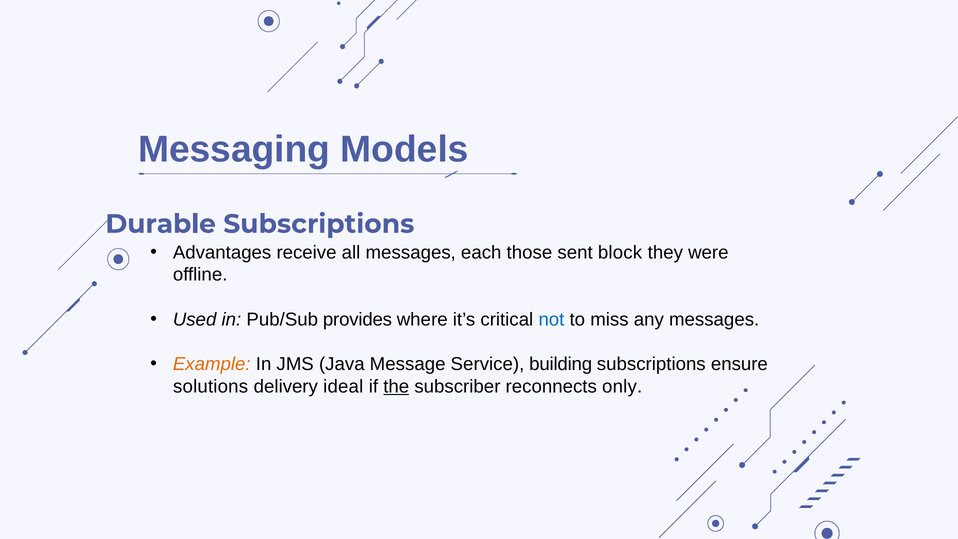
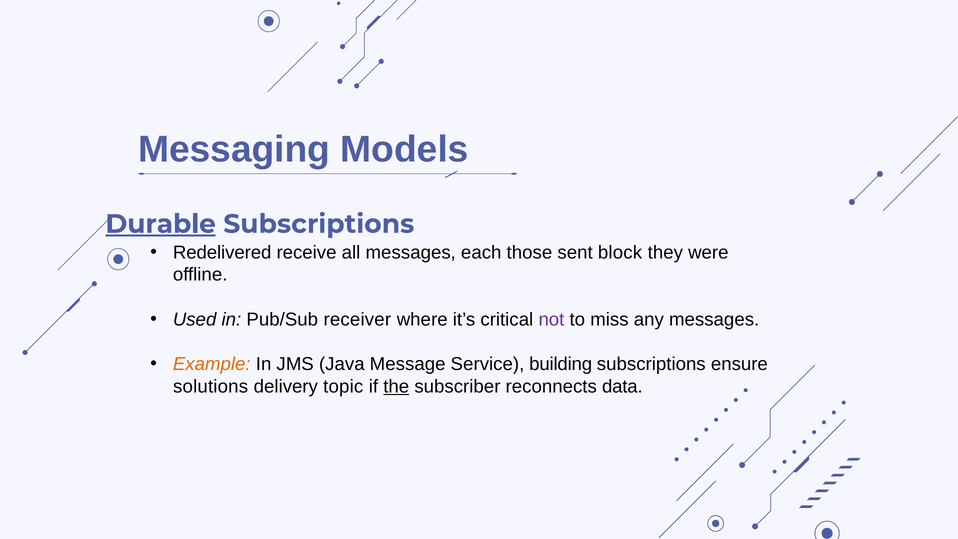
Durable underline: none -> present (161, 224)
Advantages: Advantages -> Redelivered (222, 252)
provides: provides -> receiver (357, 319)
not colour: blue -> purple (551, 319)
ideal: ideal -> topic (343, 387)
only: only -> data (622, 387)
